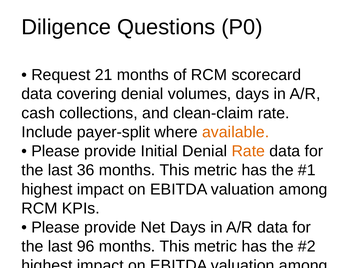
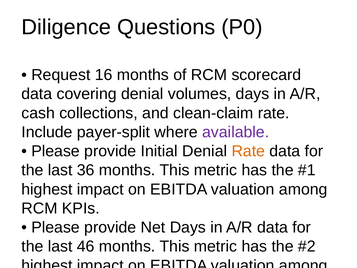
21: 21 -> 16 (104, 75)
available colour: orange -> purple (236, 132)
96: 96 -> 46 (86, 246)
